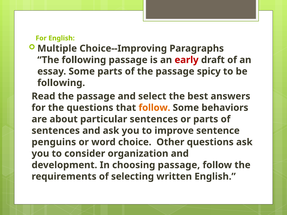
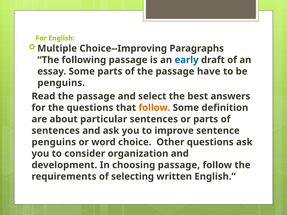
early colour: red -> blue (187, 60)
spicy: spicy -> have (209, 71)
following: following -> penguins (61, 83)
behaviors: behaviors -> definition (225, 108)
